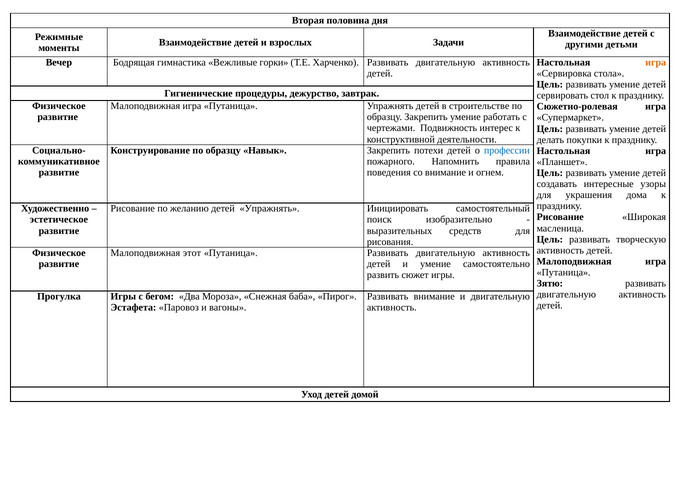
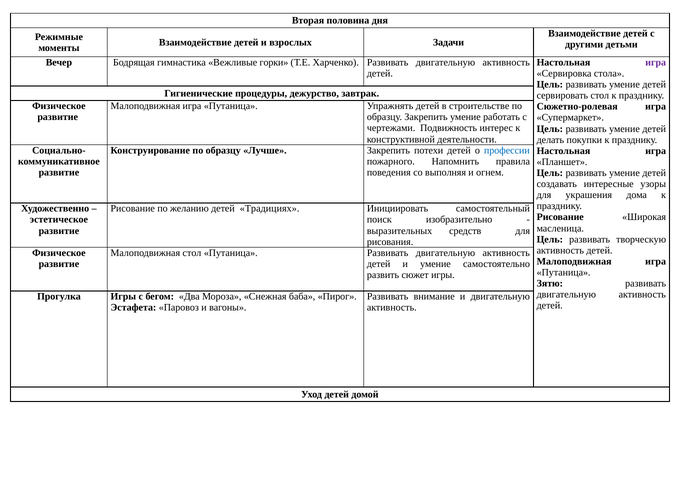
игра colour: orange -> purple (656, 62)
Навык: Навык -> Лучше (265, 150)
со внимание: внимание -> выполняя (446, 173)
детей Упражнять: Упражнять -> Традициях (270, 209)
Малоподвижная этот: этот -> стол (192, 253)
